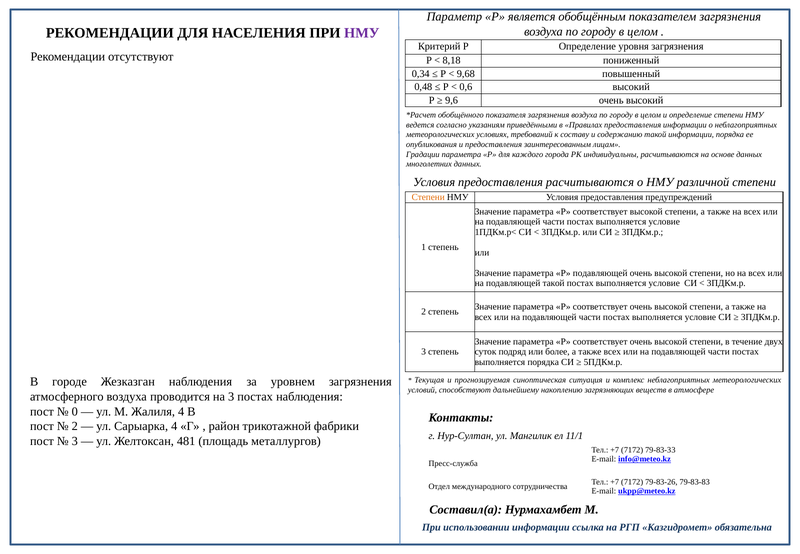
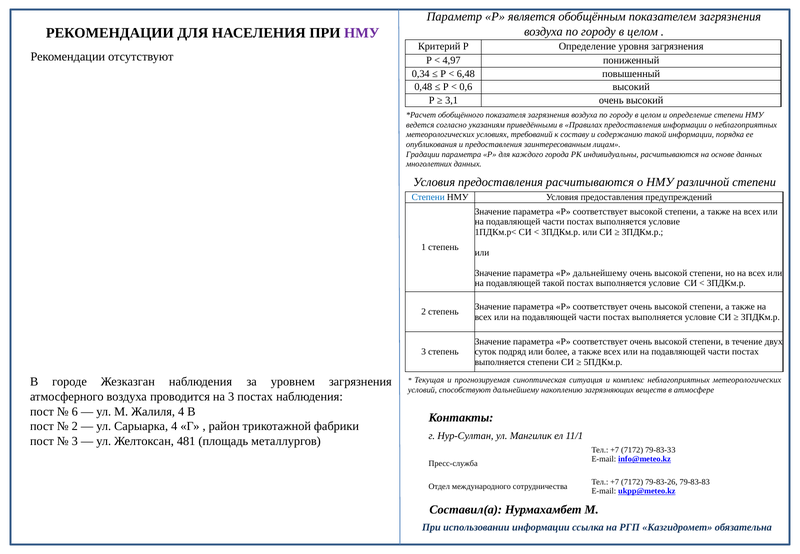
8,18: 8,18 -> 4,97 (452, 61)
9,68: 9,68 -> 6,48 (466, 74)
9,6: 9,6 -> 3,1 (452, 100)
Степени colour: orange -> blue (428, 197)
Р подавляющей: подавляющей -> дальнейшему (600, 273)
выполняется порядка: порядка -> степени (543, 362)
0: 0 -> 6 (75, 411)
